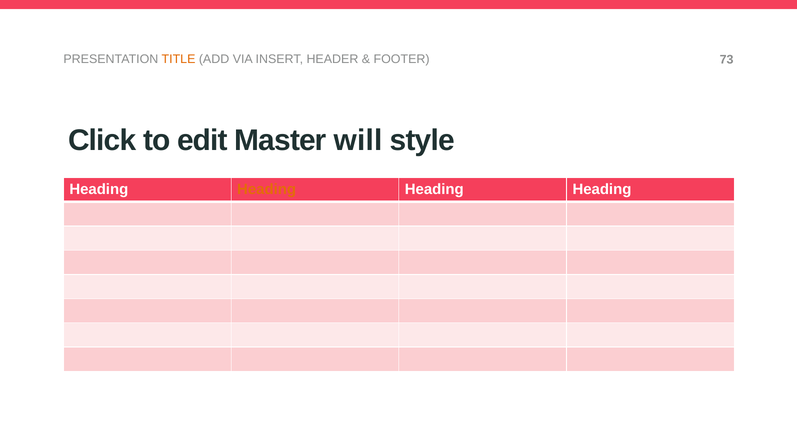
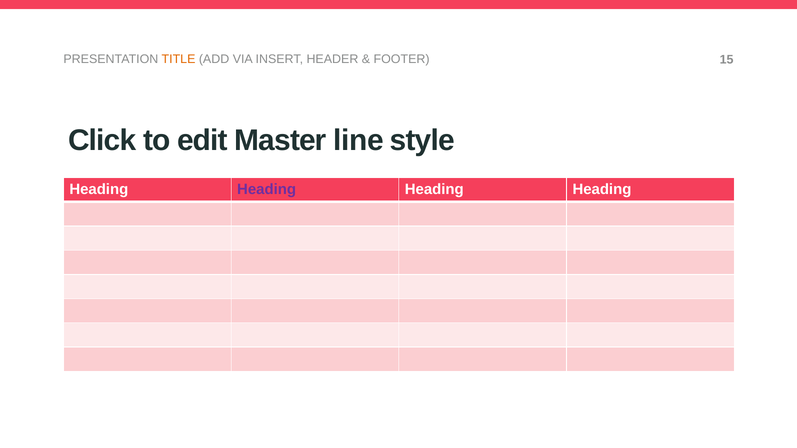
73: 73 -> 15 (727, 60)
will: will -> line (358, 141)
Heading colour: orange -> purple (267, 189)
